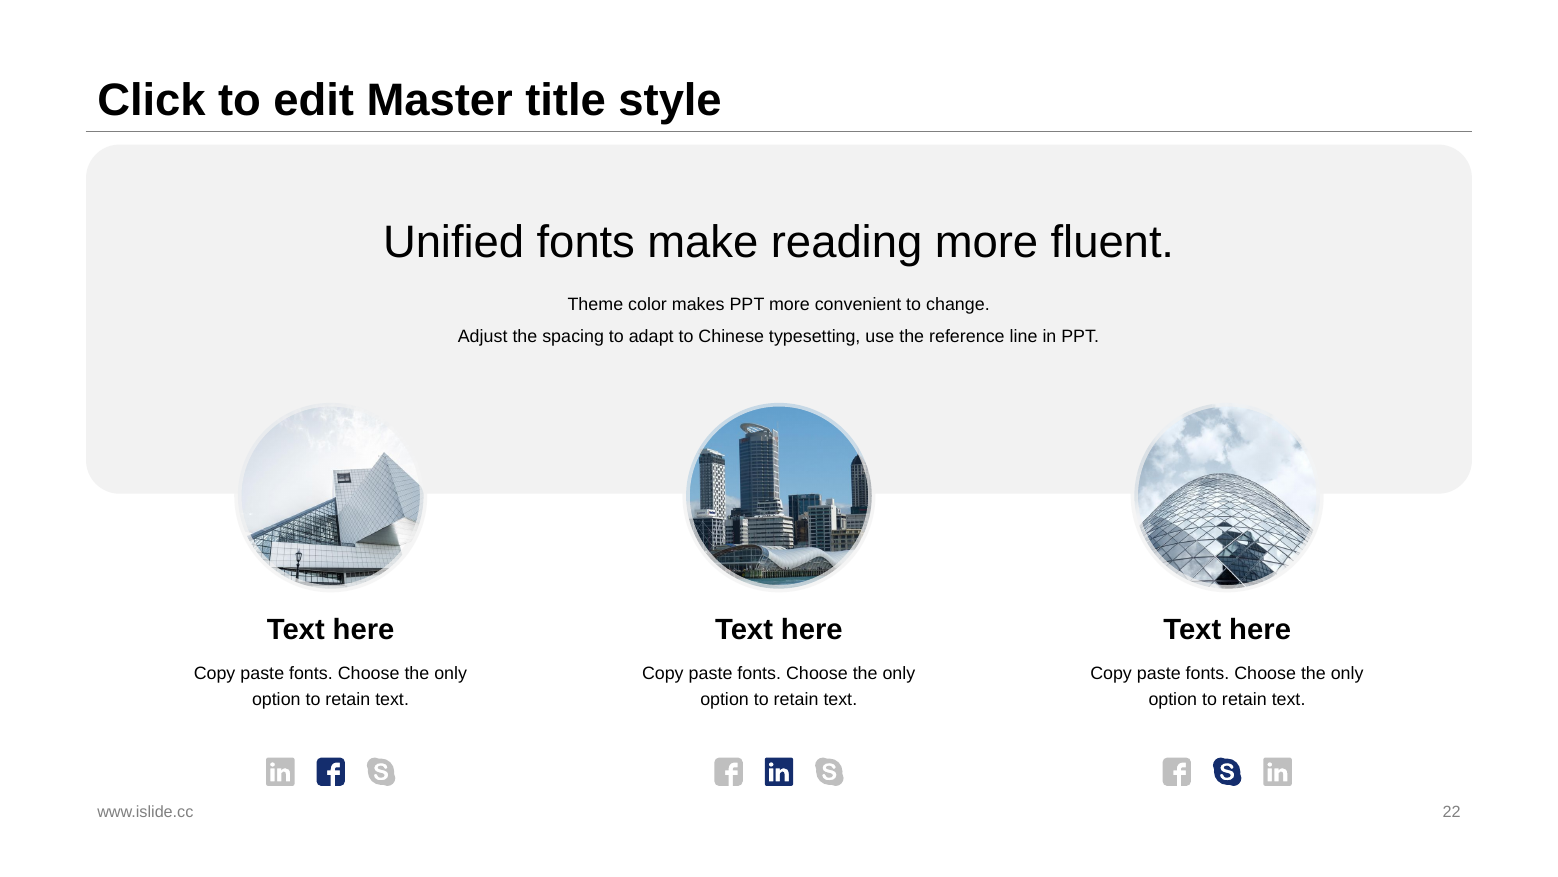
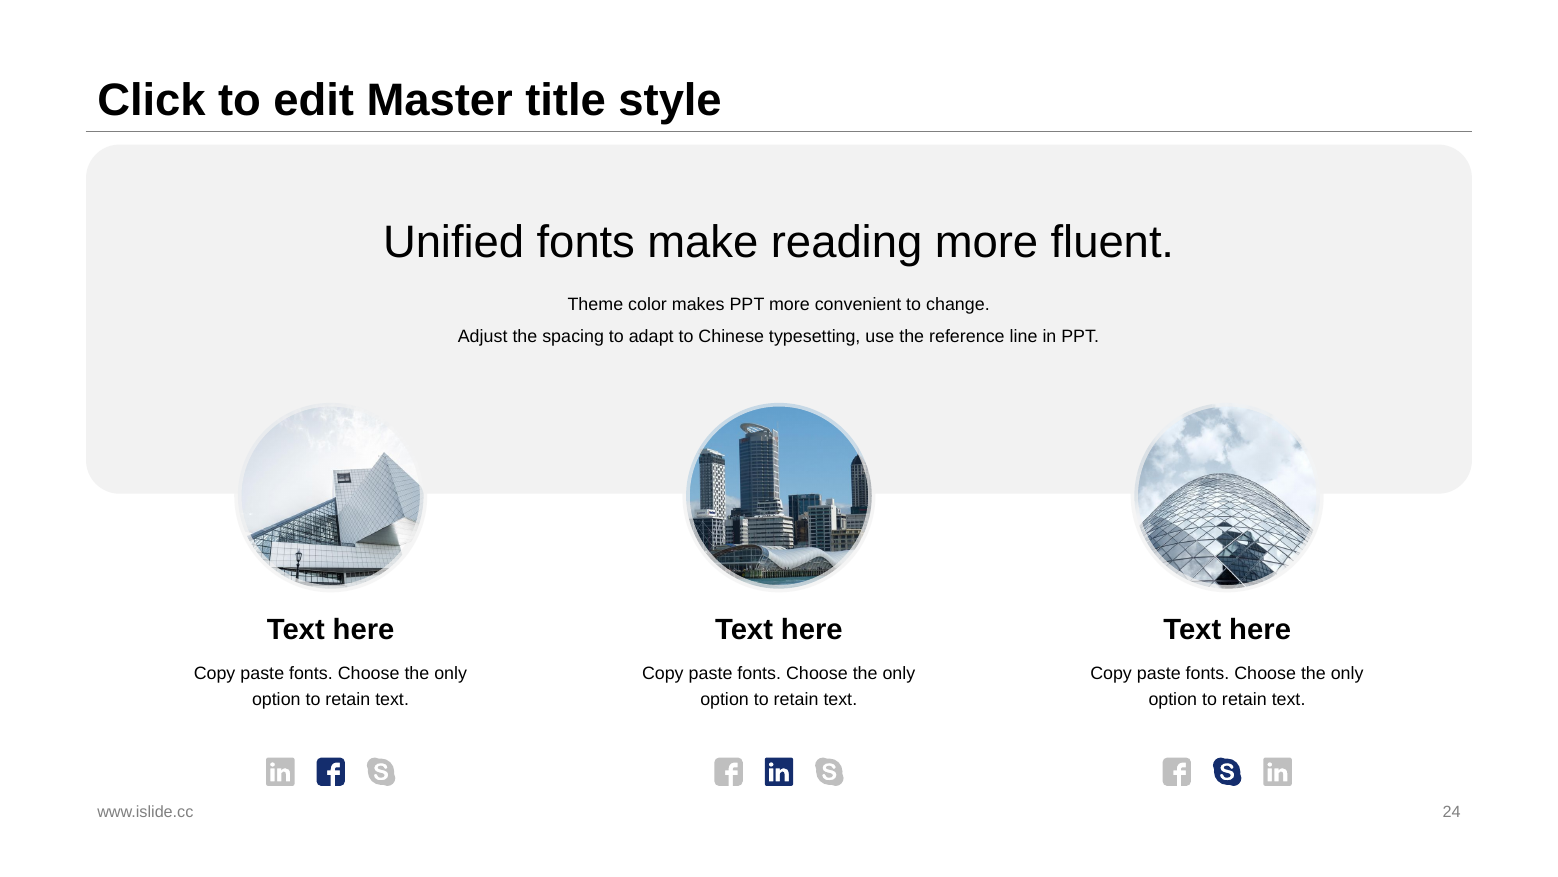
22: 22 -> 24 (1452, 812)
